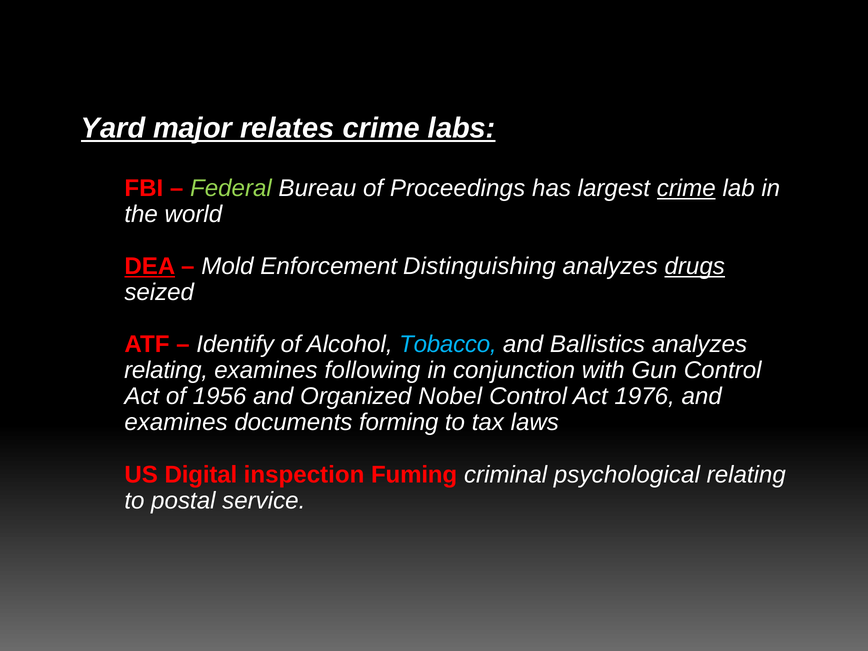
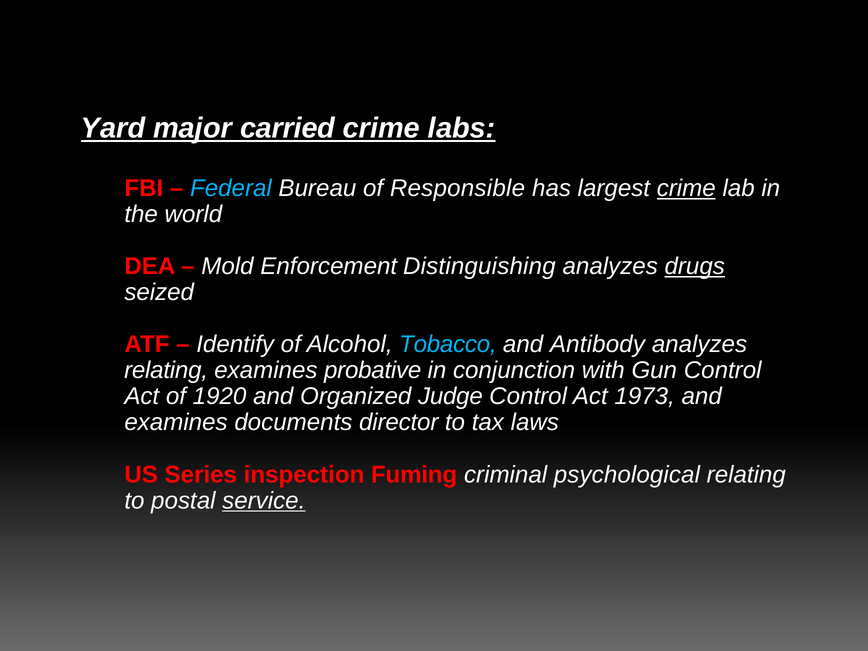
relates: relates -> carried (288, 128)
Federal colour: light green -> light blue (231, 188)
Proceedings: Proceedings -> Responsible (457, 188)
DEA underline: present -> none (150, 266)
Ballistics: Ballistics -> Antibody (597, 344)
following: following -> probative (373, 370)
1956: 1956 -> 1920 (220, 396)
Nobel: Nobel -> Judge (450, 396)
1976: 1976 -> 1973 (645, 396)
forming: forming -> director (399, 423)
Digital: Digital -> Series (201, 475)
service underline: none -> present (264, 501)
